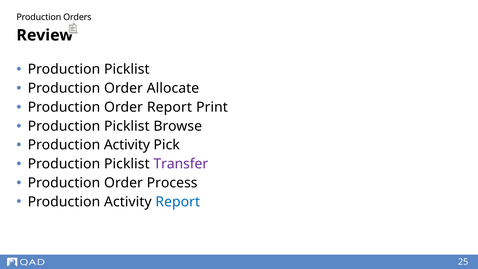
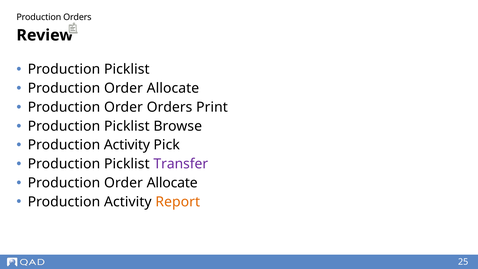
Order Report: Report -> Orders (170, 107)
Process: Process -> Allocate (172, 183)
Report colour: blue -> orange (178, 202)
